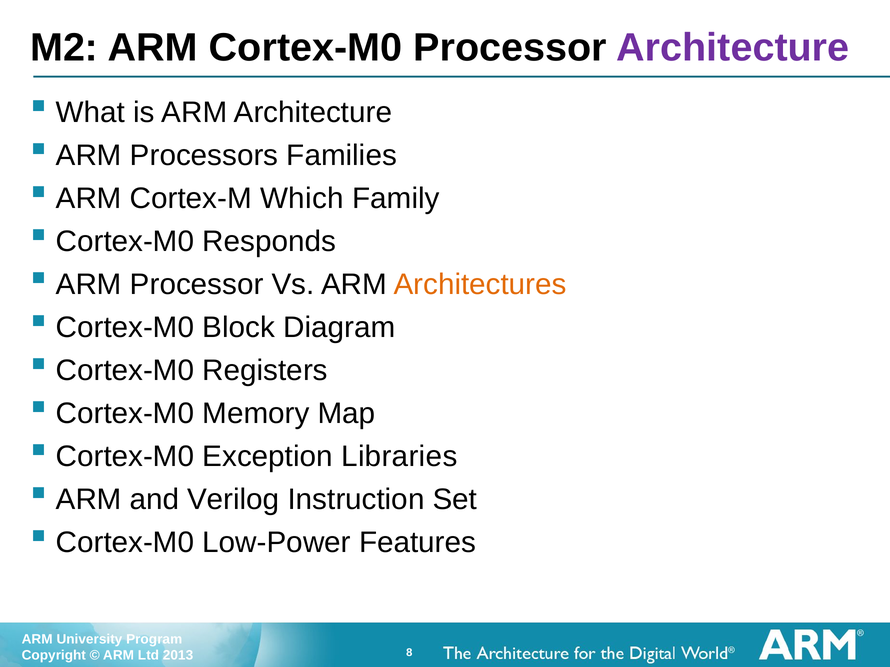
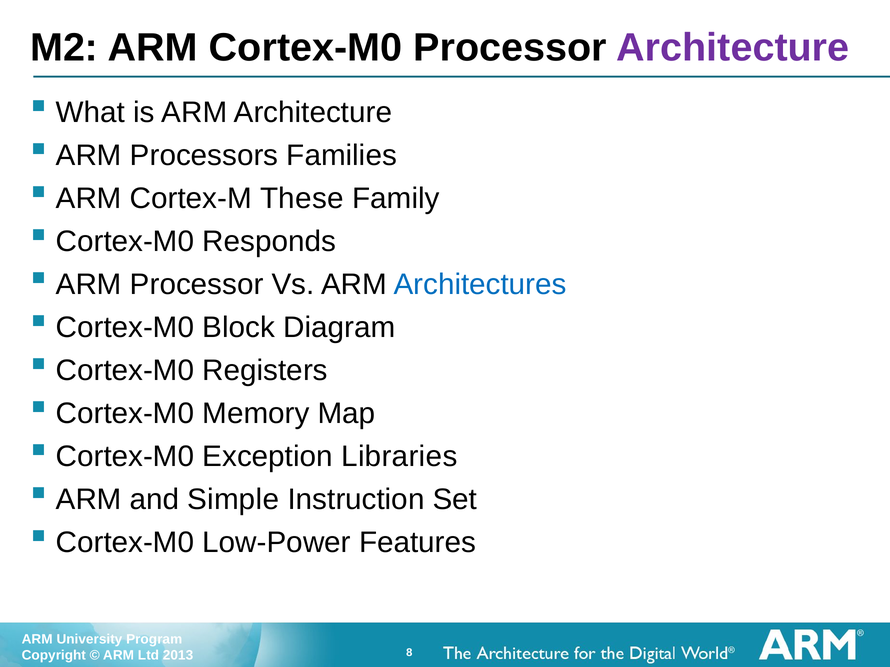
Which: Which -> These (302, 199)
Architectures colour: orange -> blue (480, 285)
Verilog: Verilog -> Simple (233, 500)
